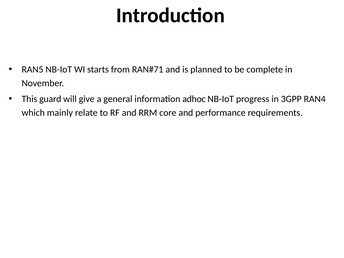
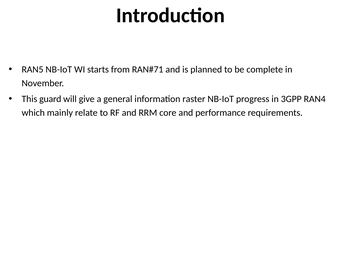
adhoc: adhoc -> raster (194, 99)
